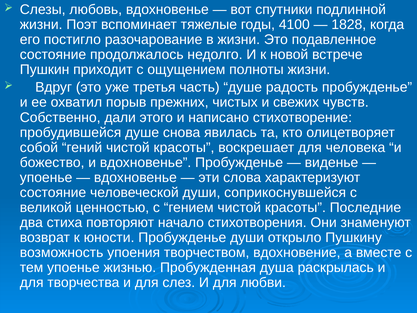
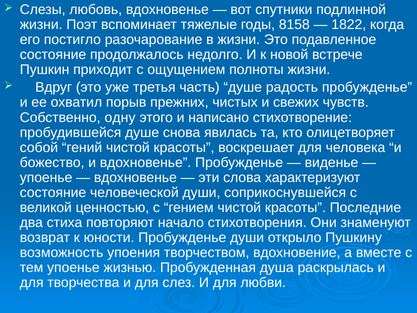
4100: 4100 -> 8158 (294, 25)
1828: 1828 -> 1822 (349, 25)
дали: дали -> одну (120, 117)
